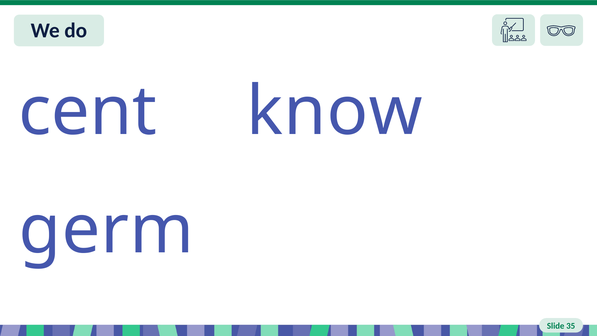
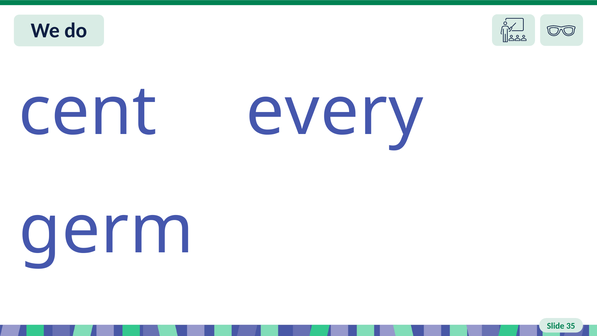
know: know -> every (335, 112)
